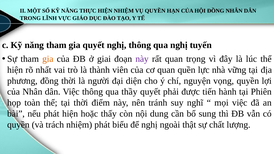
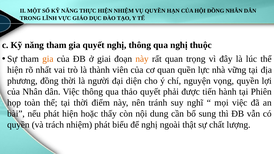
tuyến: tuyến -> thuộc (201, 45)
này colour: purple -> orange (142, 59)
thầy: thầy -> thảo (129, 92)
